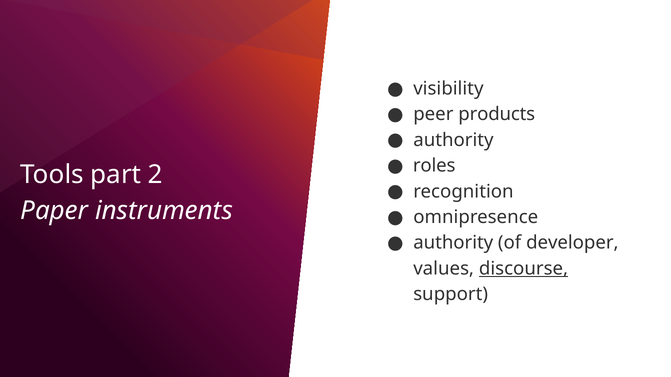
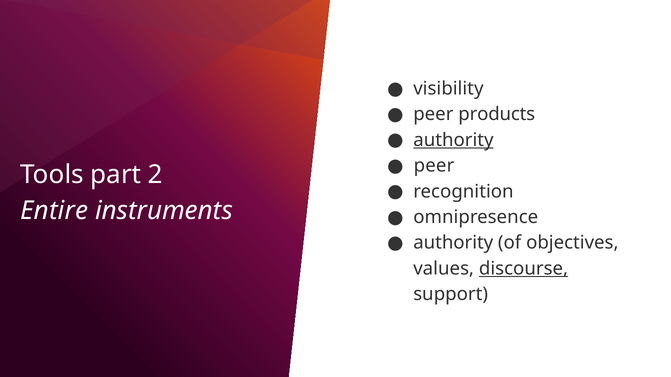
authority underline: none -> present (453, 140)
roles: roles -> peer (434, 166)
Paper: Paper -> Entire (54, 211)
developer: developer -> objectives (572, 243)
